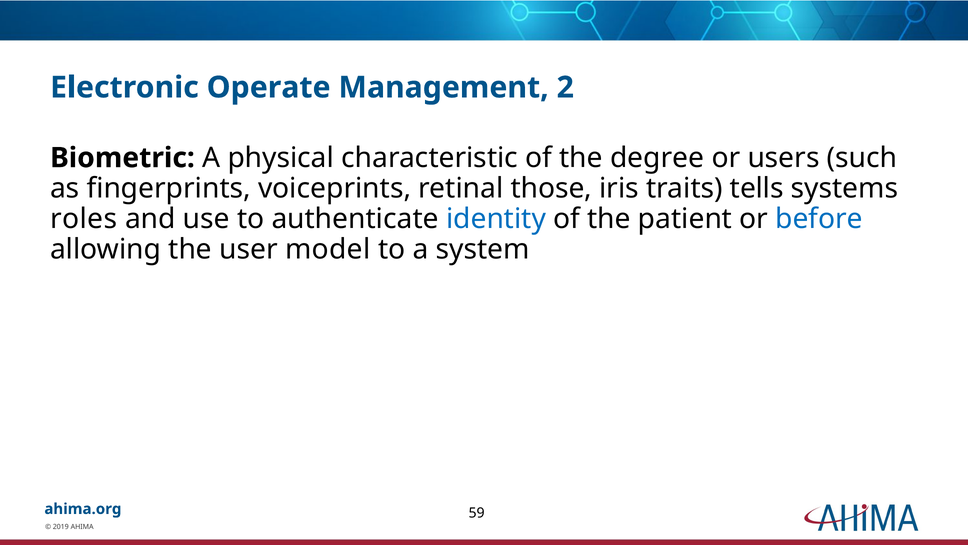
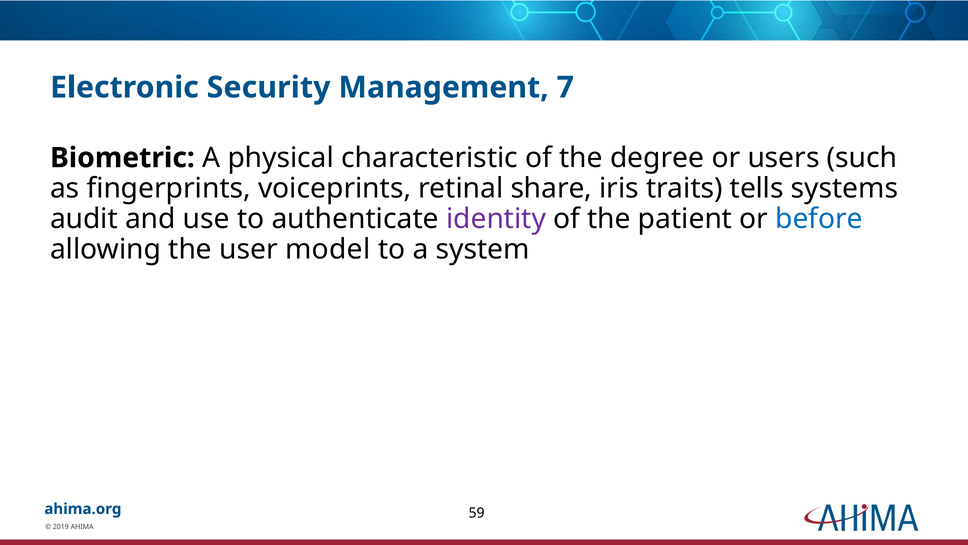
Operate: Operate -> Security (269, 87)
2: 2 -> 7 (565, 87)
those: those -> share (551, 188)
roles: roles -> audit (84, 219)
identity colour: blue -> purple (496, 219)
